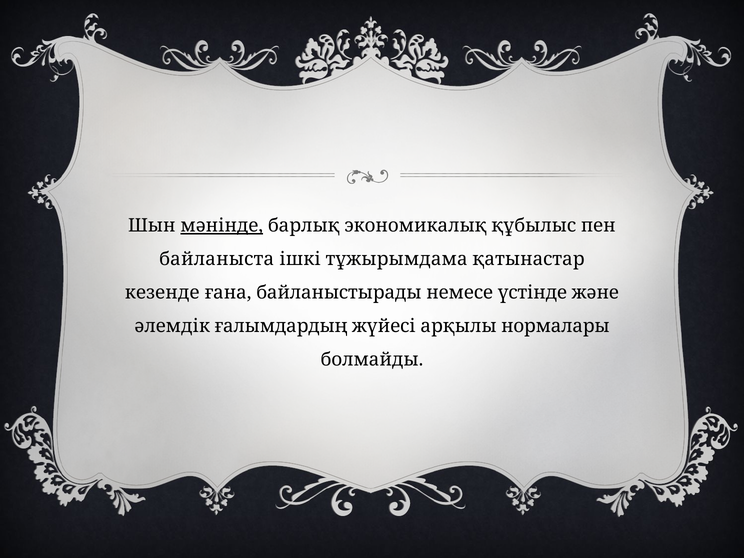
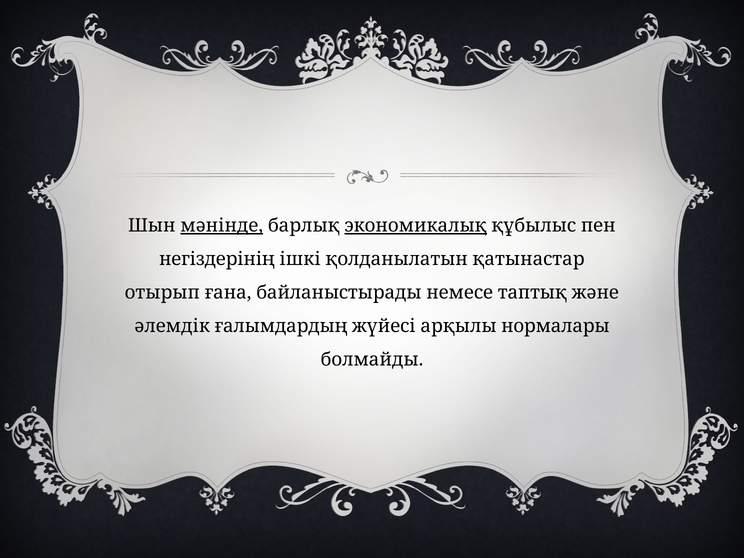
экономикалық underline: none -> present (416, 226)
байланыста: байланыста -> негіздерінің (217, 259)
тұжырымдама: тұжырымдама -> қолданылатын (397, 259)
кезенде: кезенде -> отырып (162, 293)
үстінде: үстінде -> таптық (532, 293)
